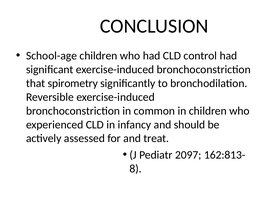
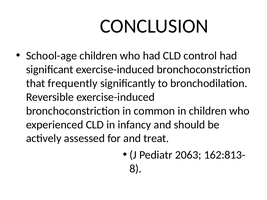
spirometry: spirometry -> frequently (73, 83)
2097: 2097 -> 2063 (188, 155)
